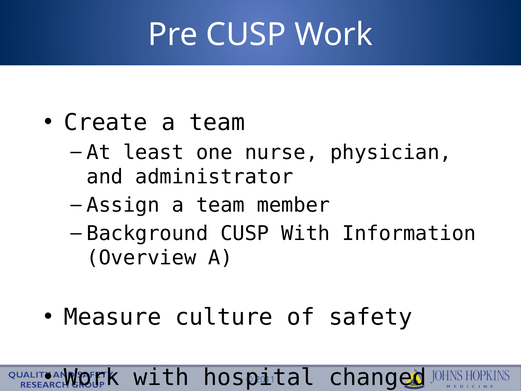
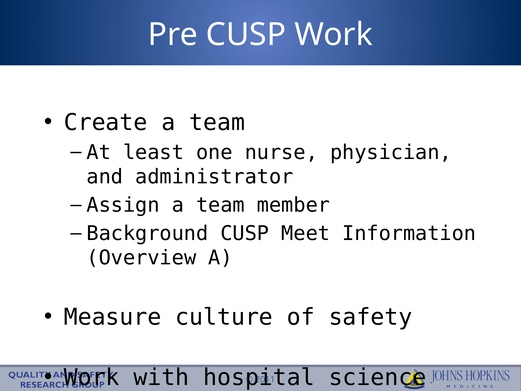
CUSP With: With -> Meet (306, 233)
changed: changed -> science (377, 377)
